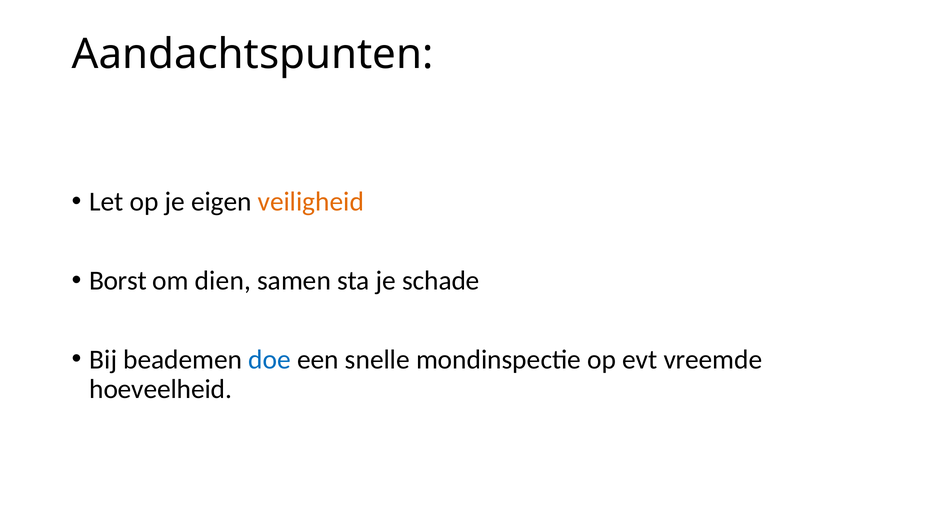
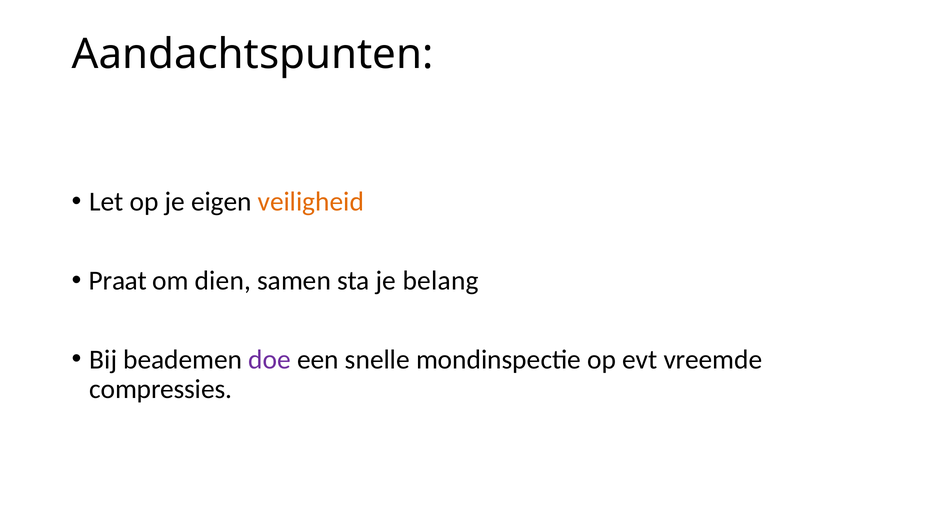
Borst: Borst -> Praat (118, 281)
schade: schade -> belang (441, 281)
doe colour: blue -> purple (270, 360)
hoeveelheid: hoeveelheid -> compressies (161, 389)
